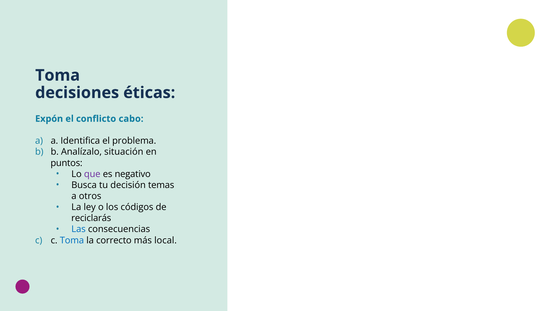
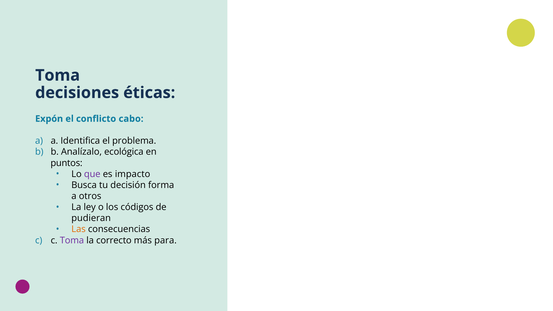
situación: situación -> ecológica (124, 152)
negativo: negativo -> impacto (133, 174)
temas: temas -> forma (161, 185)
reciclarás: reciclarás -> pudieran (91, 218)
Las colour: blue -> orange (79, 229)
Toma colour: blue -> purple (72, 240)
local: local -> para (166, 240)
